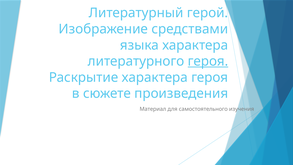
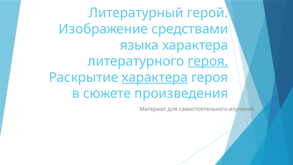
характера underline: none -> present (155, 77)
